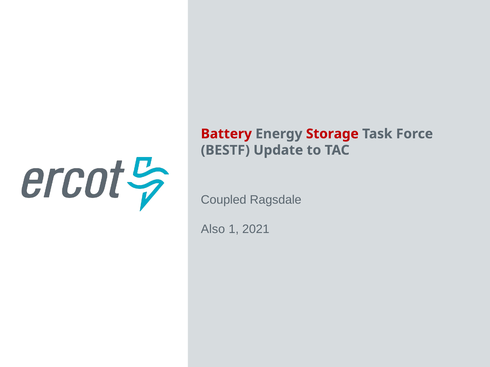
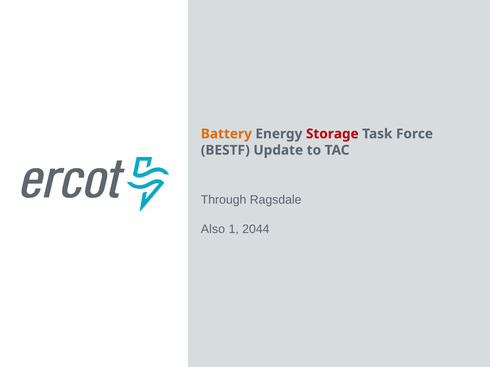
Battery colour: red -> orange (226, 134)
Coupled: Coupled -> Through (224, 200)
2021: 2021 -> 2044 (256, 229)
